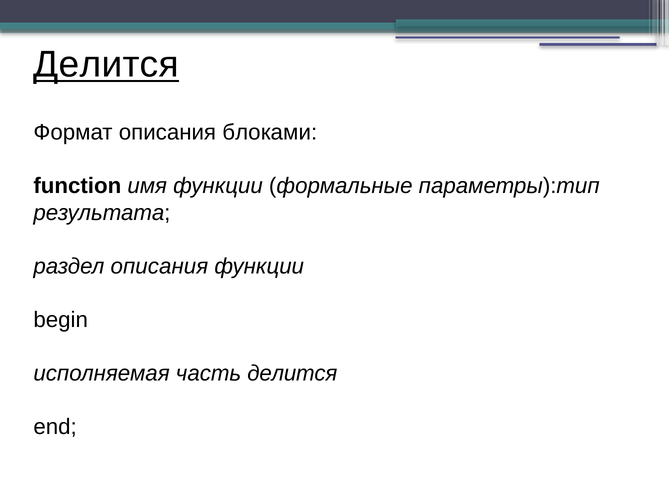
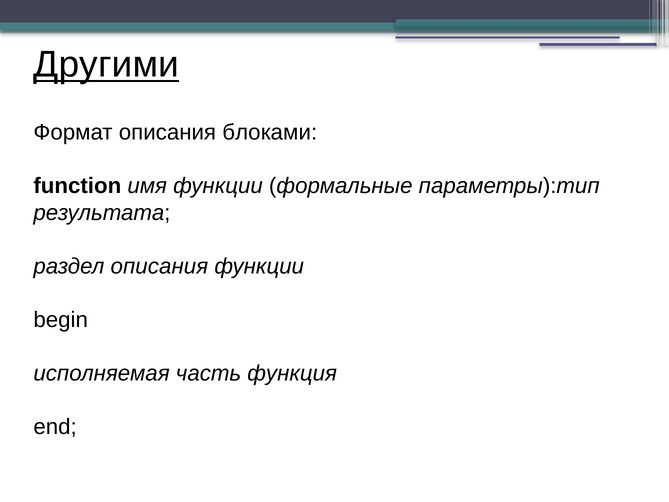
Делится: Делится -> Другими (106, 64)
часть делится: делится -> функция (292, 373)
